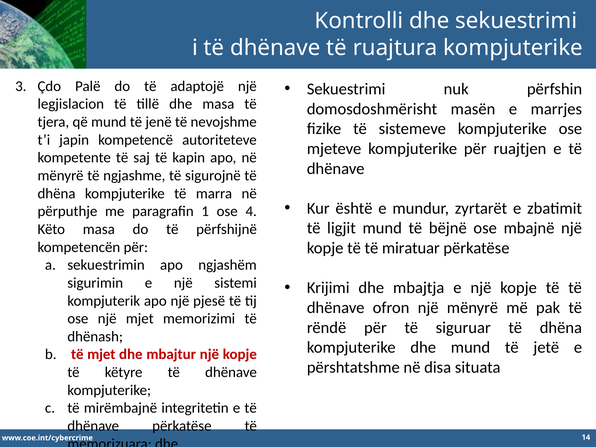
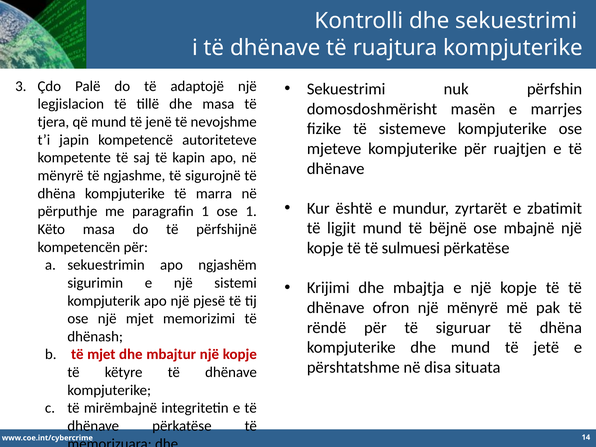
ose 4: 4 -> 1 (251, 211)
miratuar: miratuar -> sulmuesi (411, 248)
